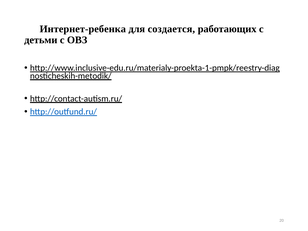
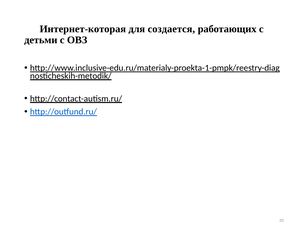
Интернет-ребенка: Интернет-ребенка -> Интернет-которая (83, 29)
